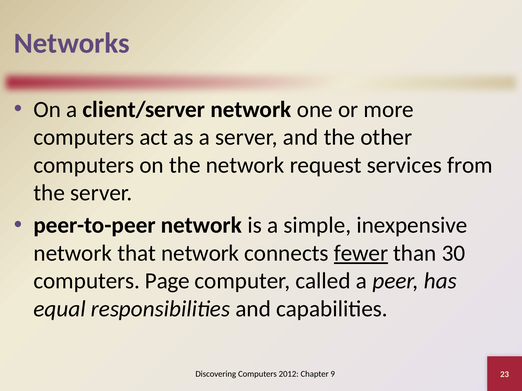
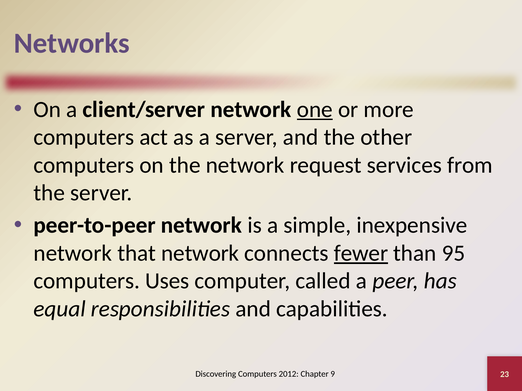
one underline: none -> present (315, 110)
30: 30 -> 95 (453, 254)
Page: Page -> Uses (167, 281)
